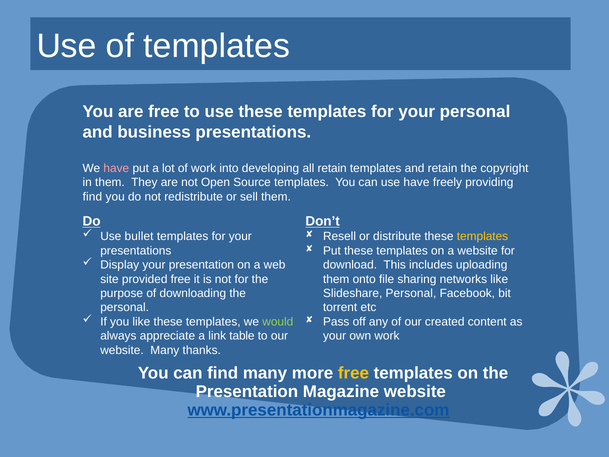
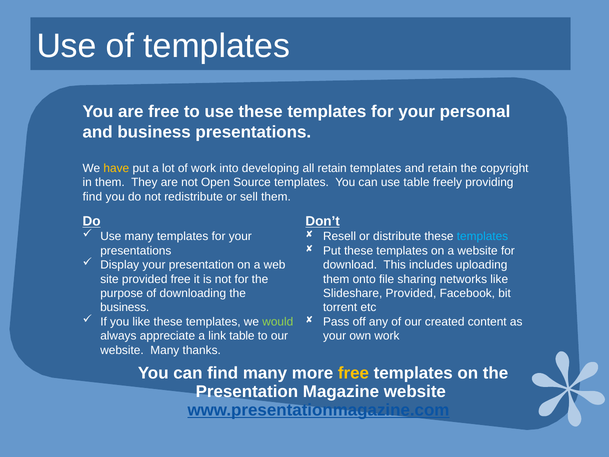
have colour: pink -> yellow (116, 168)
use have: have -> table (416, 182)
Use bullet: bullet -> many (139, 236)
templates colour: yellow -> light blue (482, 236)
Slideshare Personal: Personal -> Provided (411, 293)
personal: personal -> business (125, 307)
